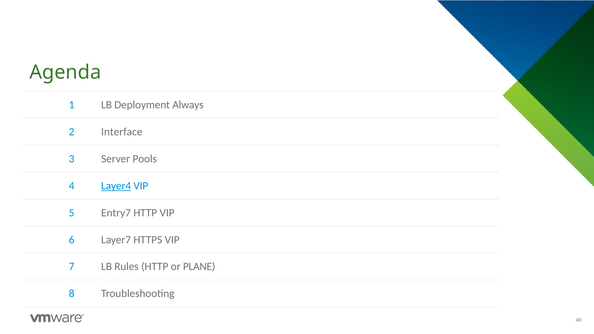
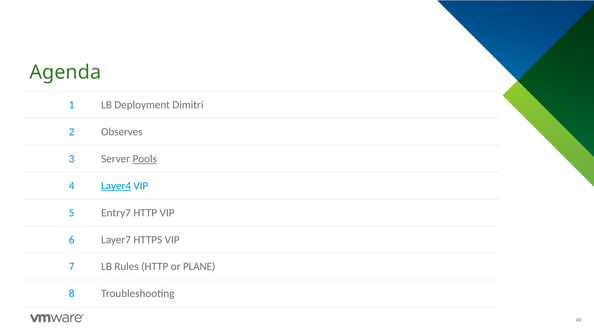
Always: Always -> Dimitri (188, 105)
Interface: Interface -> Observes (122, 132)
Pools underline: none -> present (145, 159)
